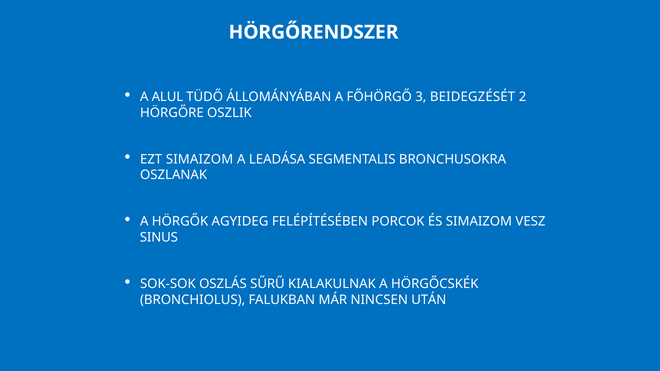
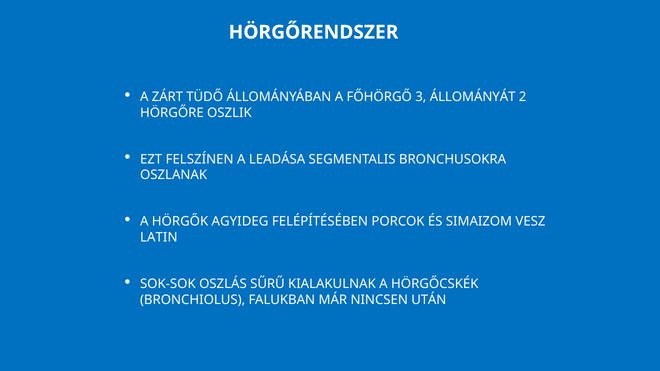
ALUL: ALUL -> ZÁRT (167, 97)
BEIDEGZÉSÉT: BEIDEGZÉSÉT -> ÁLLOMÁNYÁT (473, 97)
EZT SIMAIZOM: SIMAIZOM -> FELSZÍNEN (200, 159)
SINUS: SINUS -> LATIN (159, 237)
